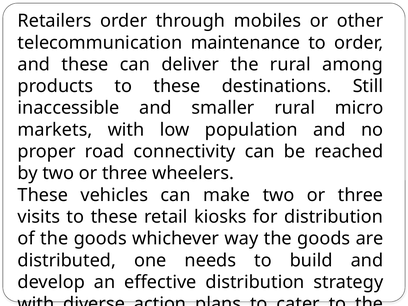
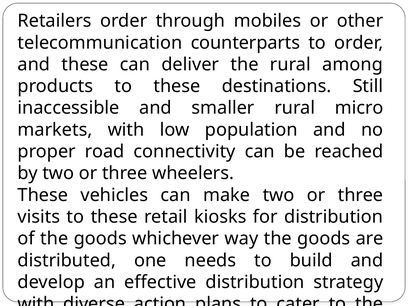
maintenance: maintenance -> counterparts (245, 43)
